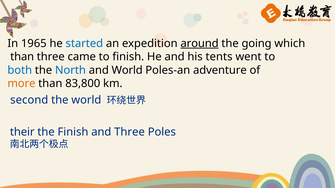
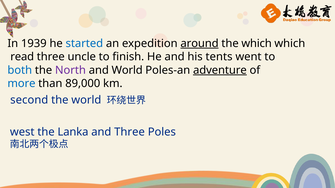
1965: 1965 -> 1939 (34, 43)
the going: going -> which (257, 43)
than: than -> read (22, 57)
came: came -> uncle (82, 57)
North colour: blue -> purple (70, 70)
adventure underline: none -> present (220, 70)
more colour: orange -> blue (21, 84)
83,800: 83,800 -> 89,000 (83, 84)
their: their -> west (22, 132)
the Finish: Finish -> Lanka (73, 132)
